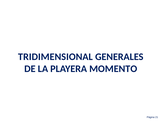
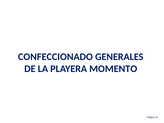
TRIDIMENSIONAL: TRIDIMENSIONAL -> CONFECCIONADO (55, 57)
